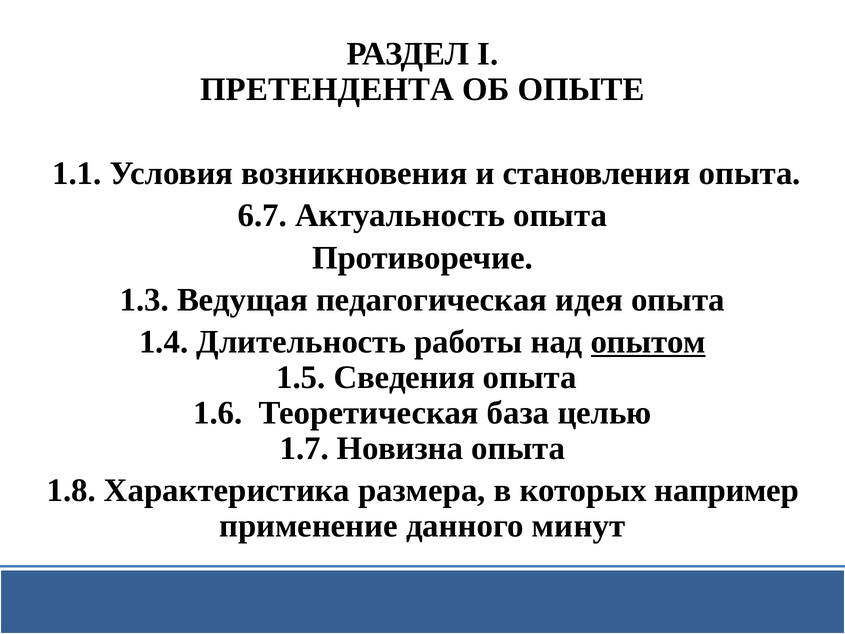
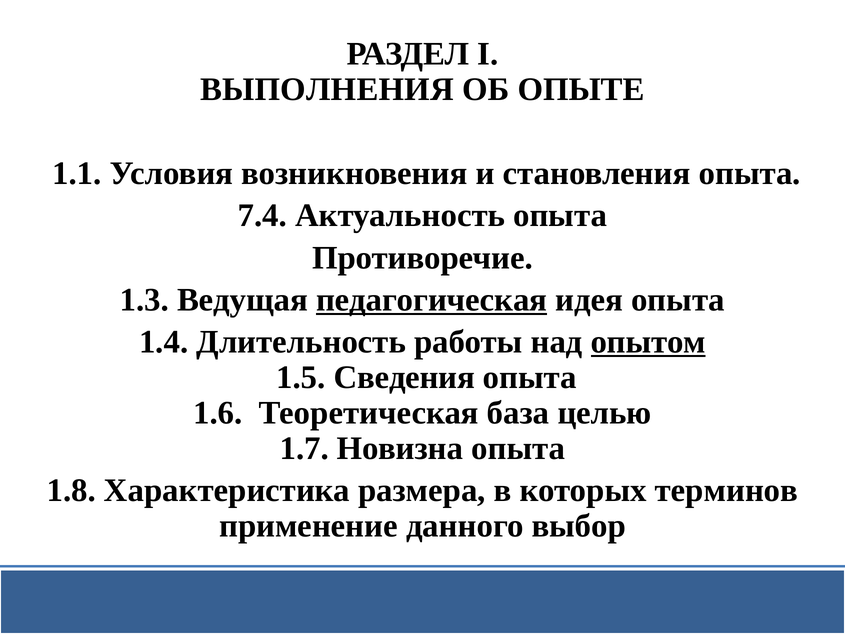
ПРЕТЕНДЕНТА: ПРЕТЕНДЕНТА -> ВЫПОЛНЕНИЯ (327, 89)
6.7: 6.7 -> 7.4 (262, 215)
педагогическая underline: none -> present (432, 300)
например: например -> терминов (726, 490)
минут: минут -> выбор (579, 526)
